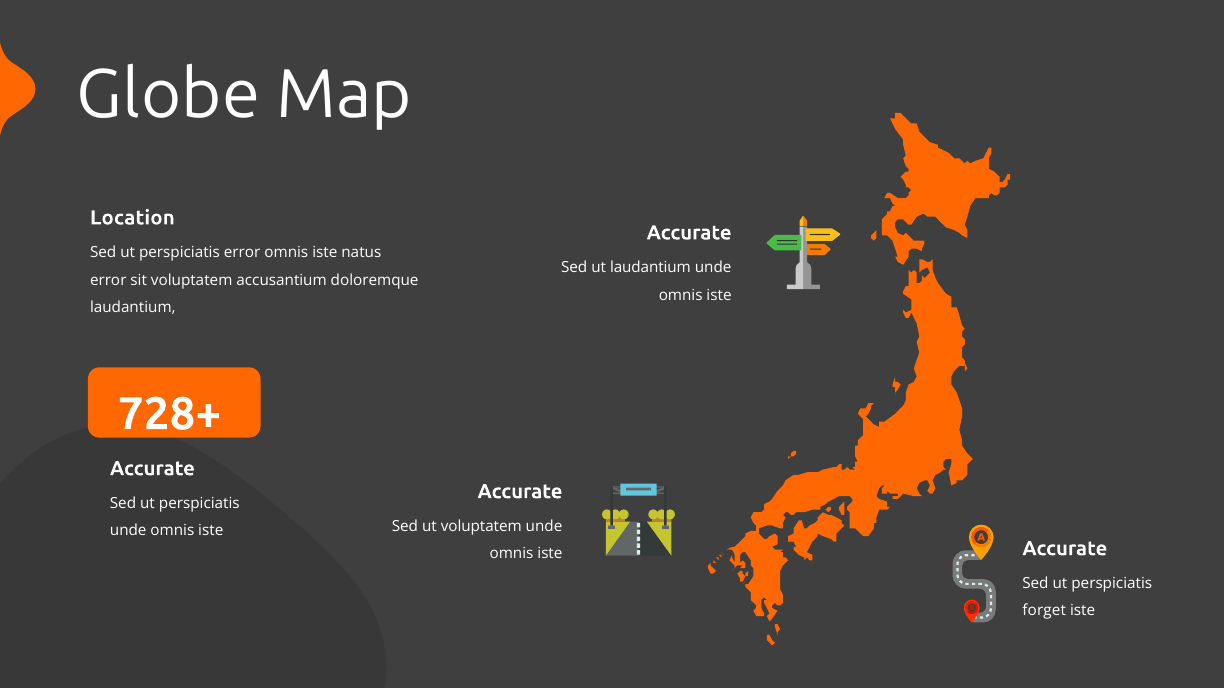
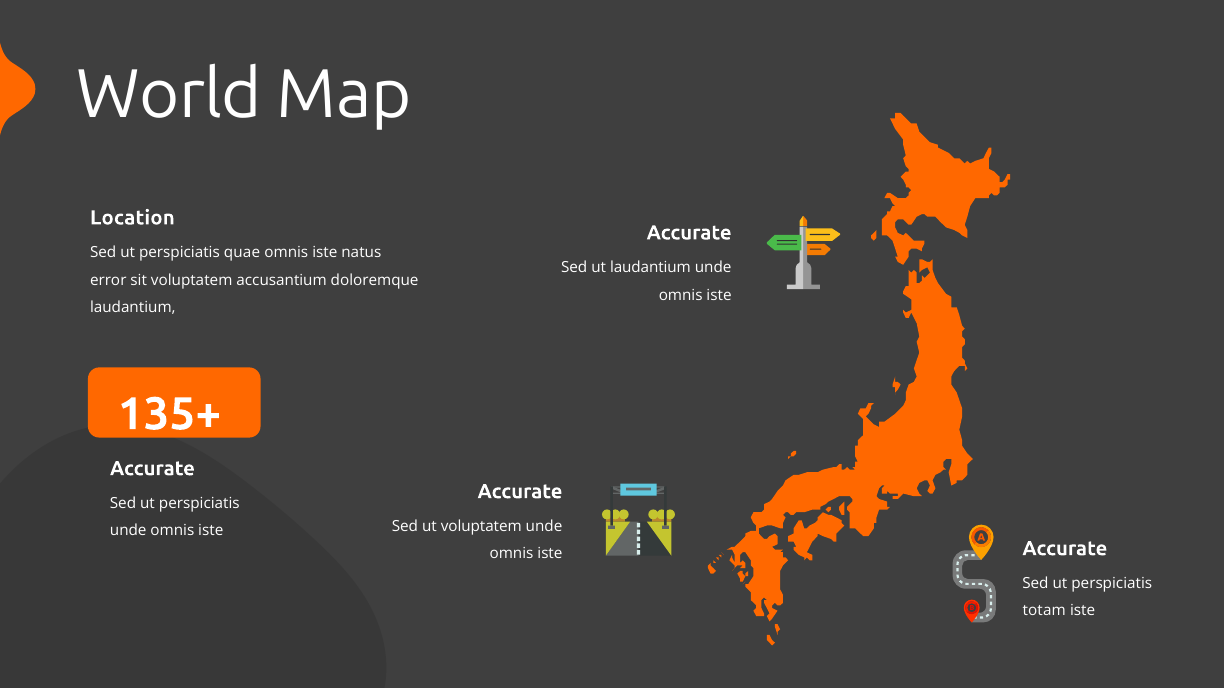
Globe: Globe -> World (169, 95)
perspiciatis error: error -> quae (242, 253)
728+: 728+ -> 135+ (169, 414)
forget: forget -> totam (1044, 611)
